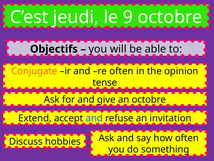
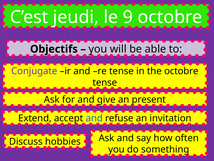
Conjugate colour: orange -> purple (34, 71)
re often: often -> tense (122, 71)
the opinion: opinion -> octobre (181, 71)
an octobre: octobre -> present (149, 99)
